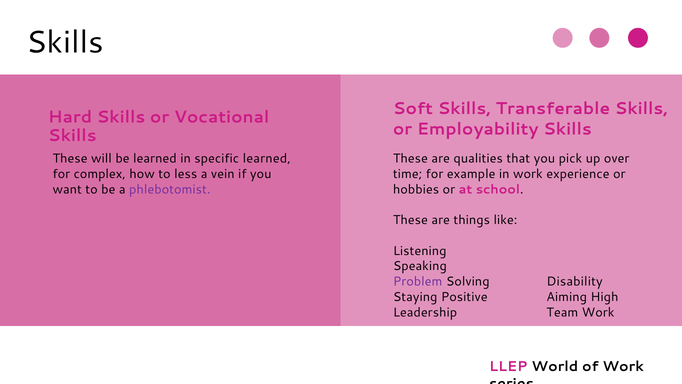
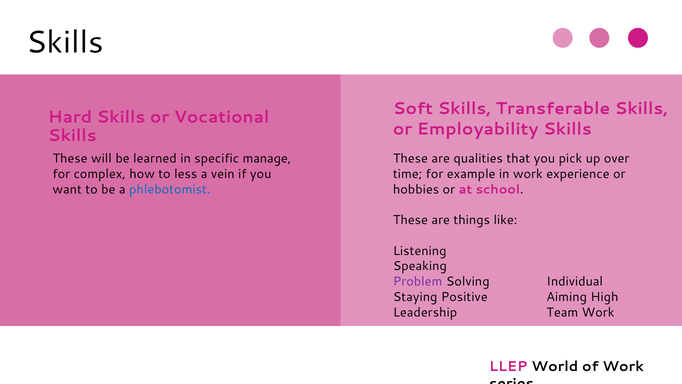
specific learned: learned -> manage (267, 158)
phlebotomist colour: purple -> blue (170, 189)
Disability: Disability -> Individual (575, 281)
